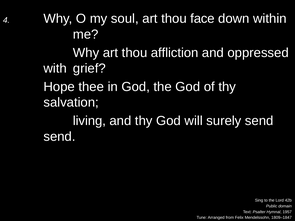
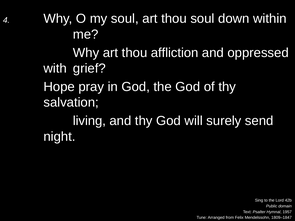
thou face: face -> soul (202, 19)
thee: thee -> pray (91, 87)
send: send -> night (59, 137)
